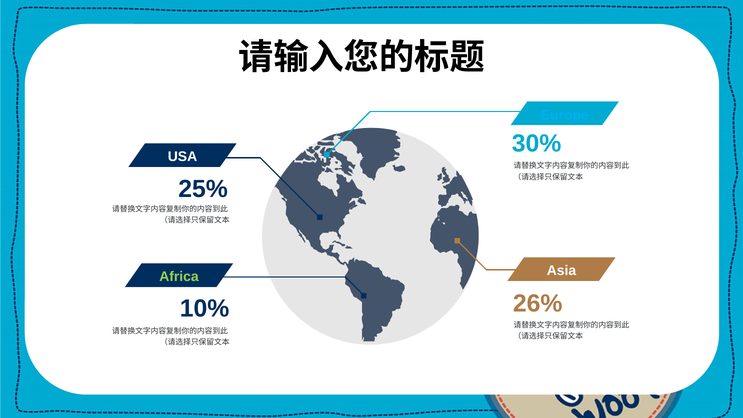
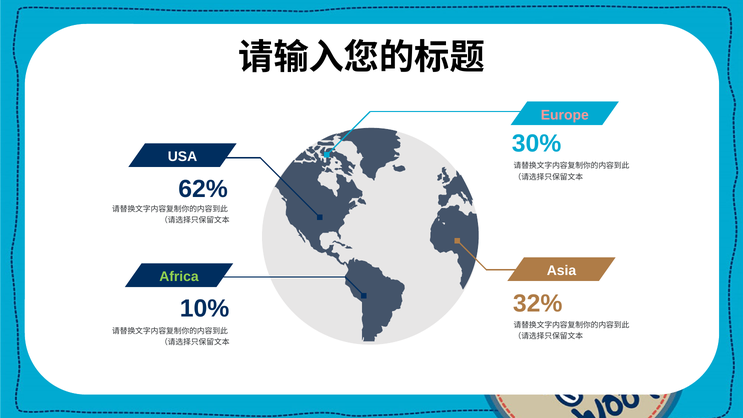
Europe colour: light blue -> pink (565, 115)
25%: 25% -> 62% (203, 189)
26%: 26% -> 32% (538, 303)
